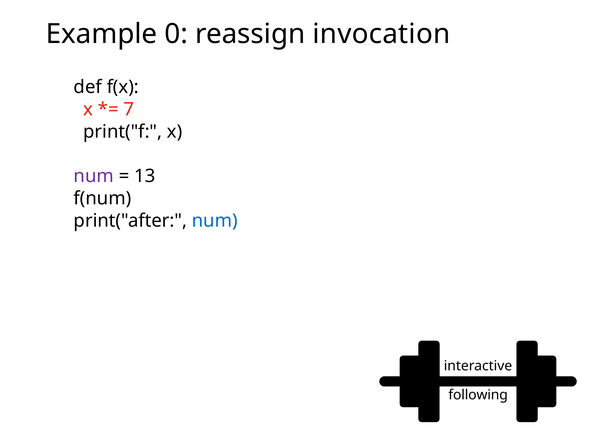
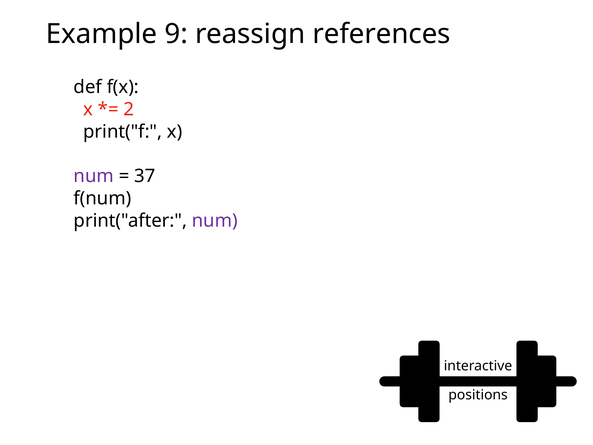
0: 0 -> 9 (176, 34)
invocation: invocation -> references (382, 34)
7: 7 -> 2 (129, 109)
13: 13 -> 37 (145, 176)
num colour: blue -> purple (215, 221)
following: following -> positions (478, 395)
